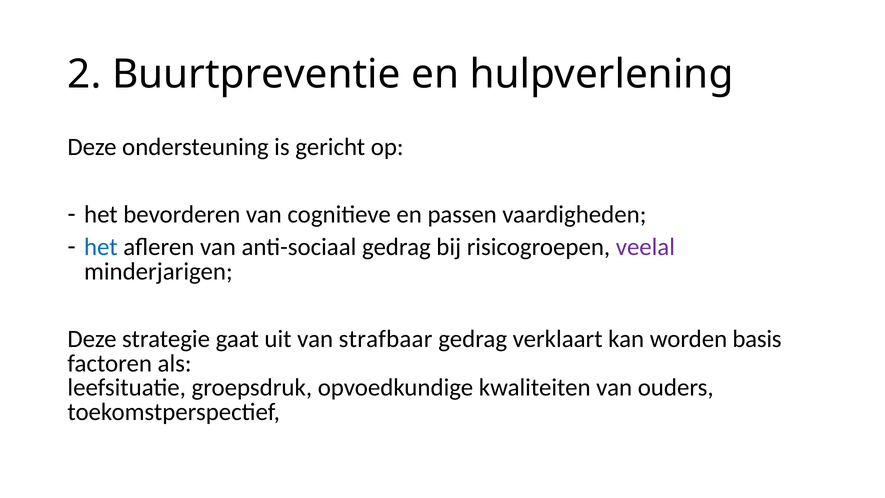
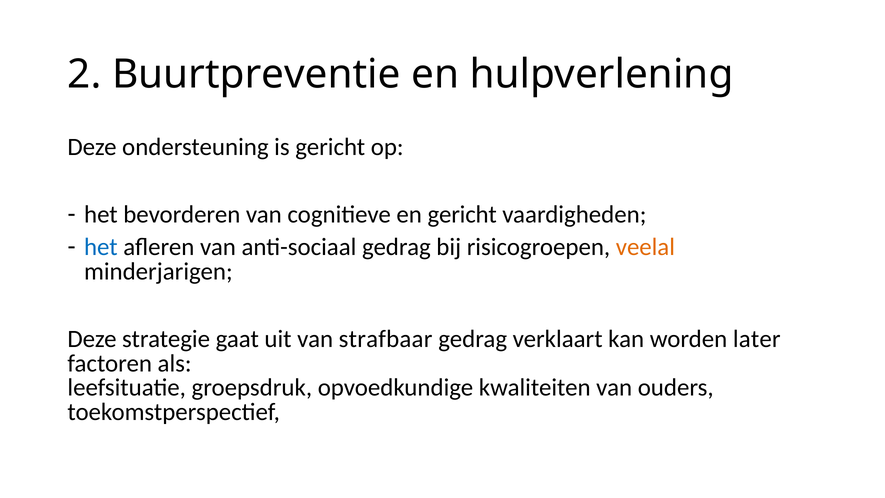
en passen: passen -> gericht (462, 215)
veelal colour: purple -> orange (645, 247)
basis: basis -> later (757, 339)
